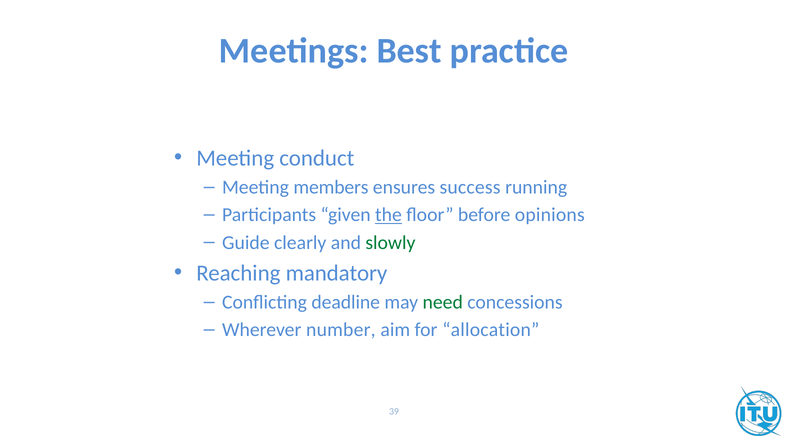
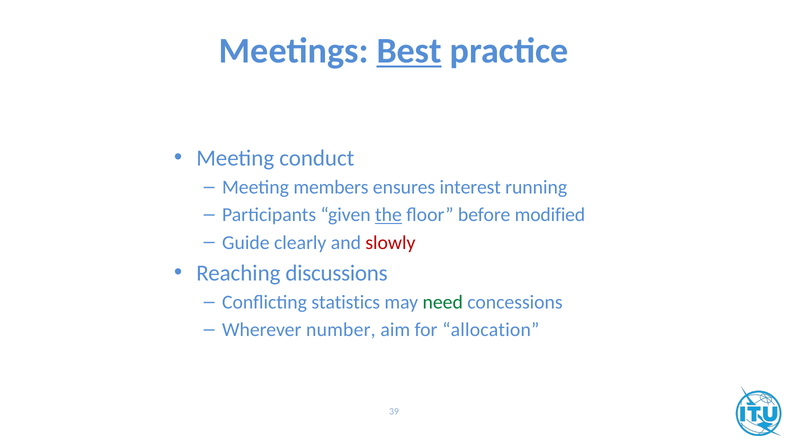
Best underline: none -> present (409, 51)
success: success -> interest (470, 188)
opinions: opinions -> modified (550, 215)
slowly colour: green -> red (390, 243)
mandatory: mandatory -> discussions (337, 273)
deadline: deadline -> statistics (346, 302)
